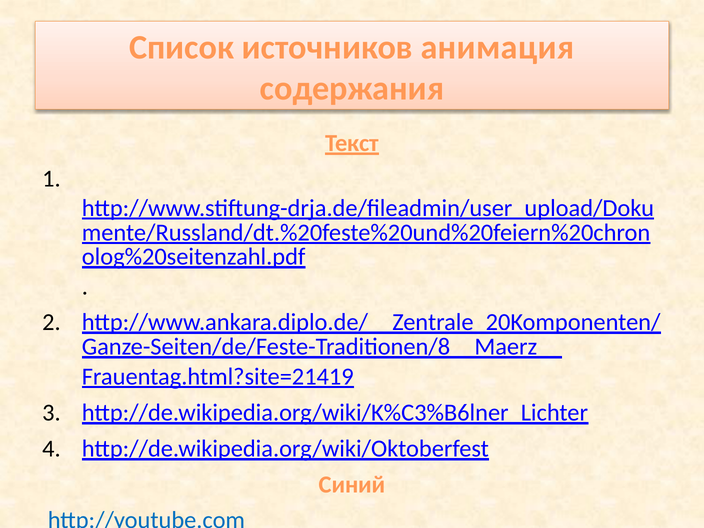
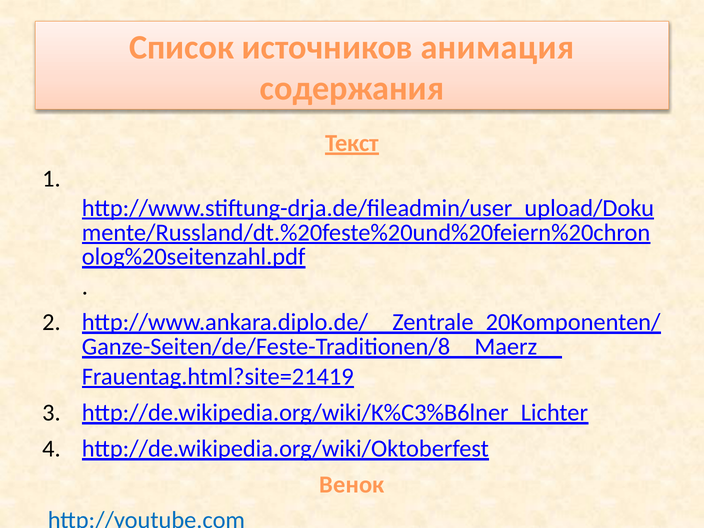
Синий: Синий -> Венок (352, 485)
